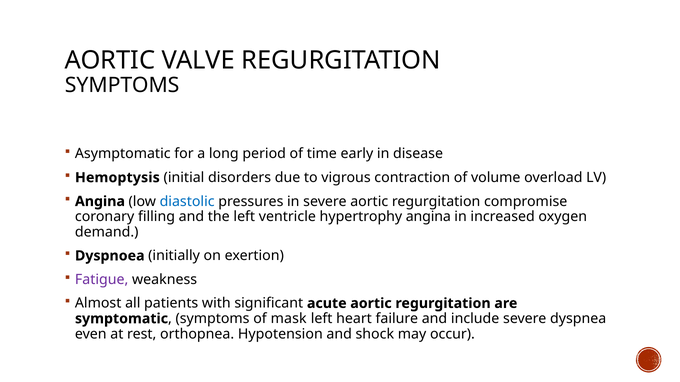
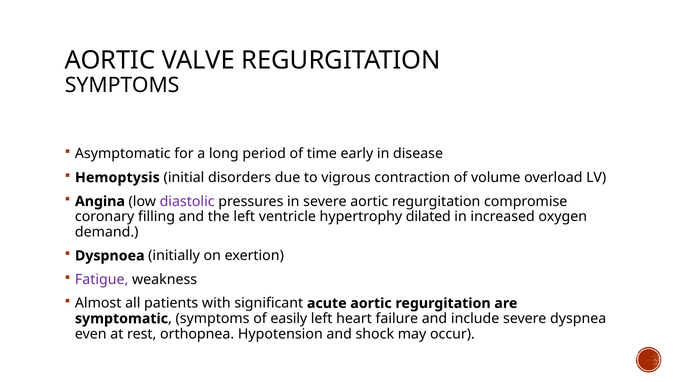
diastolic colour: blue -> purple (187, 202)
hypertrophy angina: angina -> dilated (428, 217)
mask: mask -> easily (289, 319)
